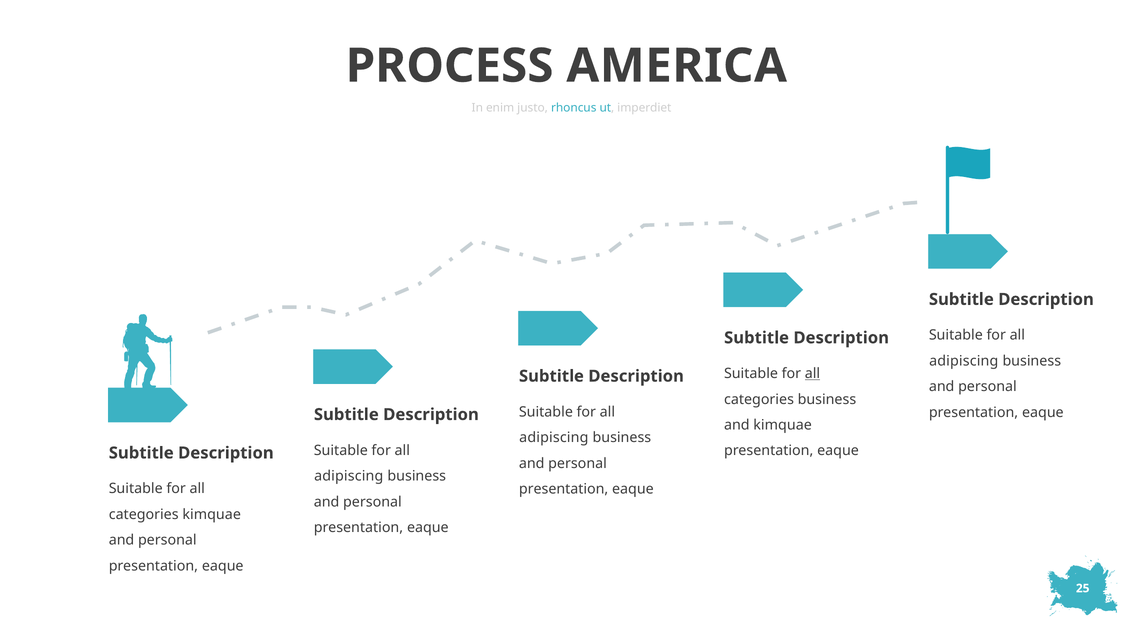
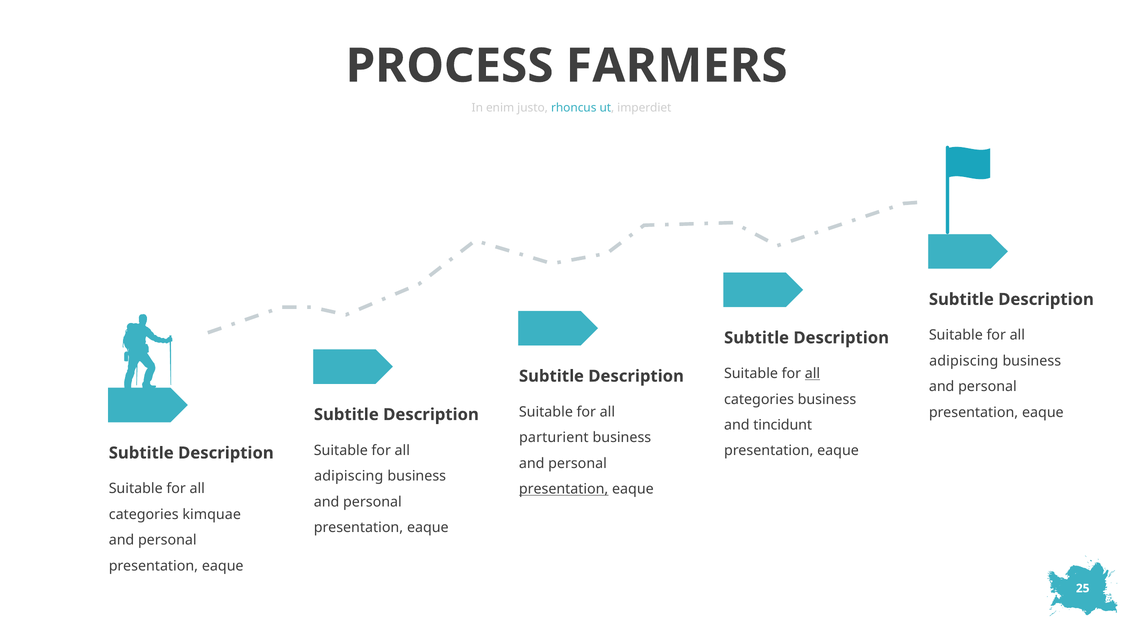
AMERICA: AMERICA -> FARMERS (677, 66)
and kimquae: kimquae -> tincidunt (783, 425)
adipiscing: adipiscing -> parturient (554, 438)
presentation underline: none -> present (564, 489)
